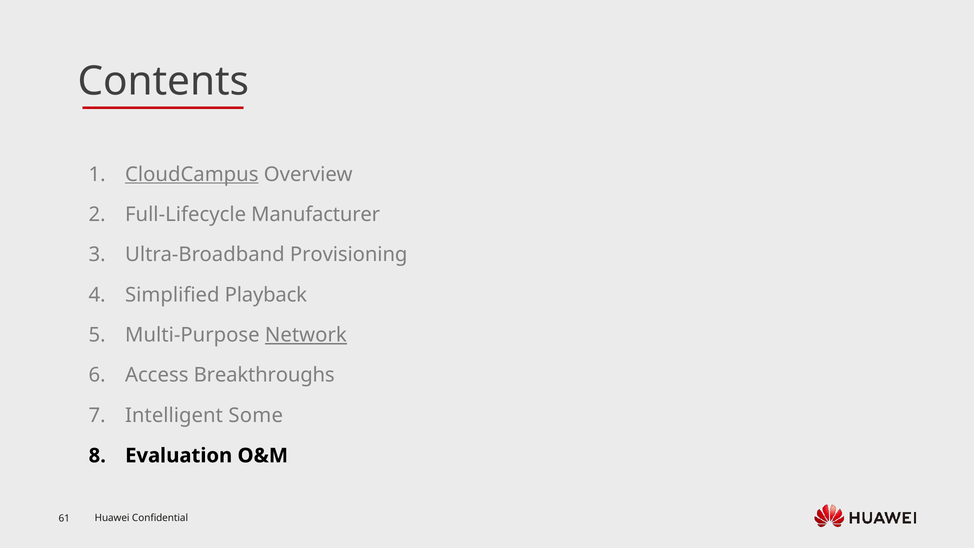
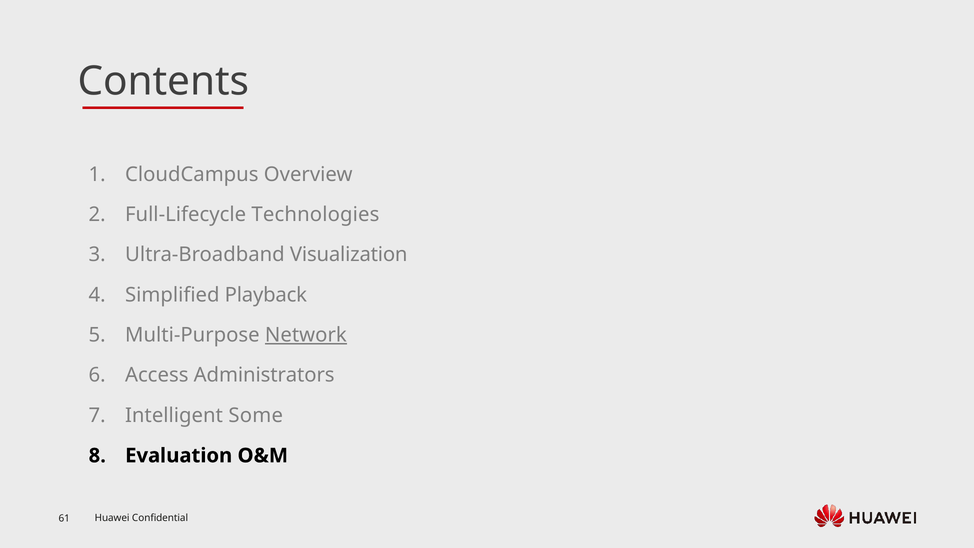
CloudCampus underline: present -> none (192, 174)
Manufacturer: Manufacturer -> Technologies (315, 214)
Provisioning: Provisioning -> Visualization (349, 255)
Breakthroughs: Breakthroughs -> Administrators (264, 375)
